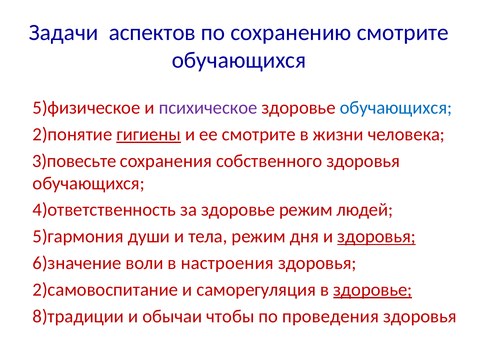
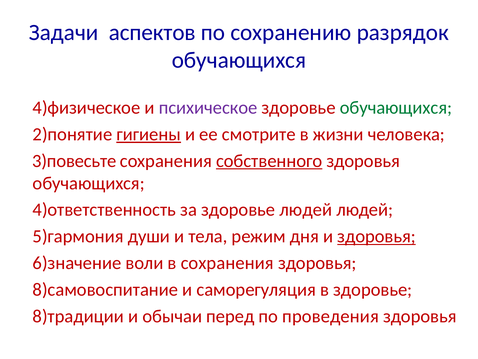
сохранению смотрите: смотрите -> разрядок (403, 32)
5)физическое: 5)физическое -> 4)физическое (86, 108)
обучающихся colour: blue -> green (396, 108)
собственного underline: none -> present (269, 161)
здоровье режим: режим -> людей (306, 210)
в настроения: настроения -> сохранения (227, 263)
2)самовоспитание: 2)самовоспитание -> 8)самовоспитание (105, 289)
здоровье underline: present -> none (373, 289)
чтобы: чтобы -> перед (230, 316)
